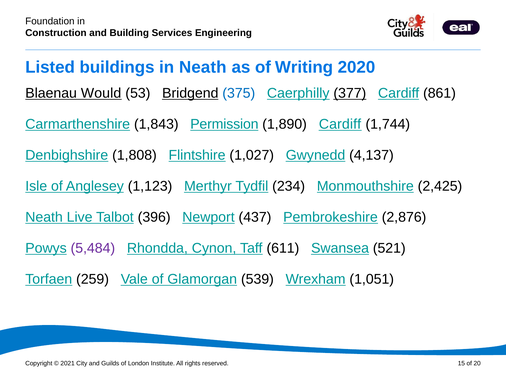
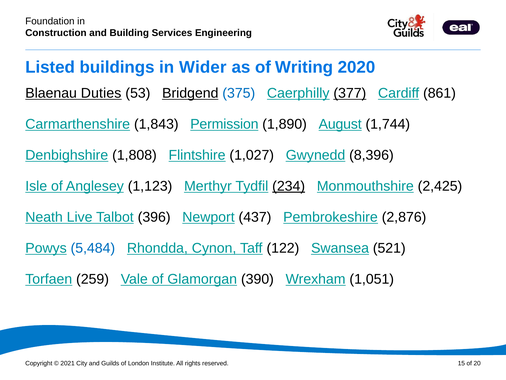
in Neath: Neath -> Wider (203, 67)
Would: Would -> Duties (101, 93)
1,890 Cardiff: Cardiff -> August (340, 124)
4,137: 4,137 -> 8,396 (371, 155)
234 underline: none -> present (289, 186)
5,484 colour: purple -> blue (93, 248)
611: 611 -> 122 (283, 248)
539: 539 -> 390 (257, 279)
